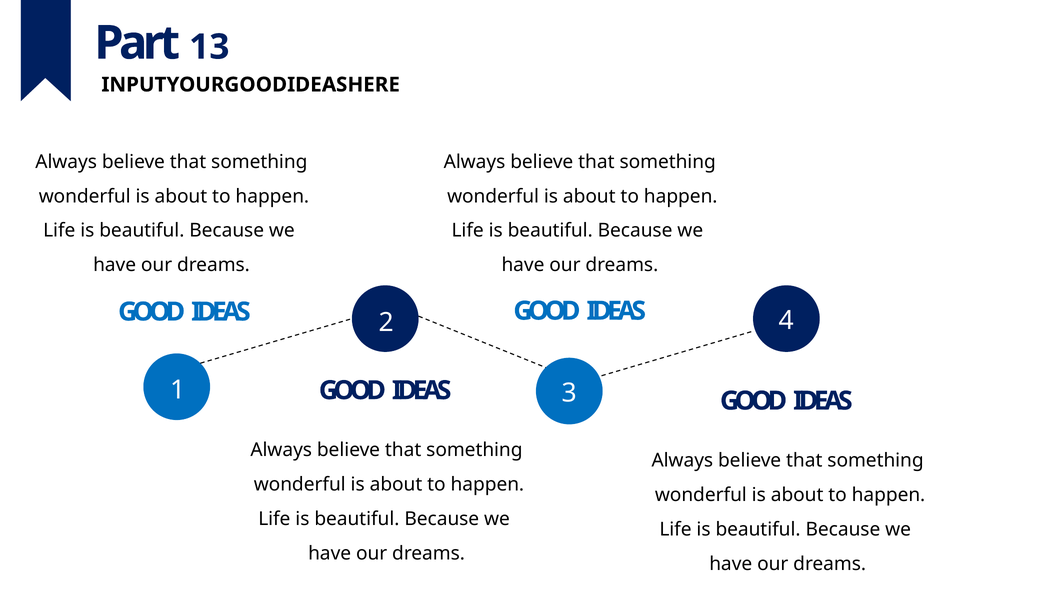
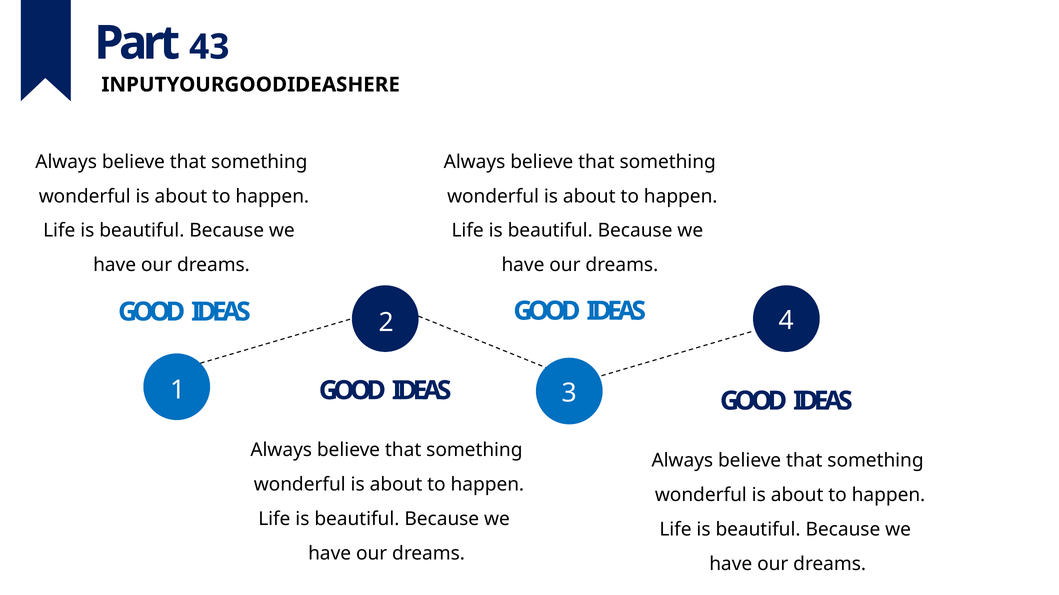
13: 13 -> 43 (209, 47)
